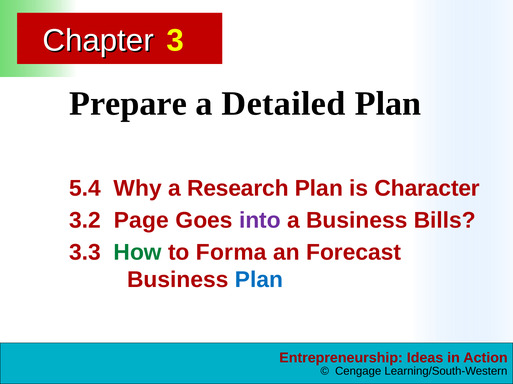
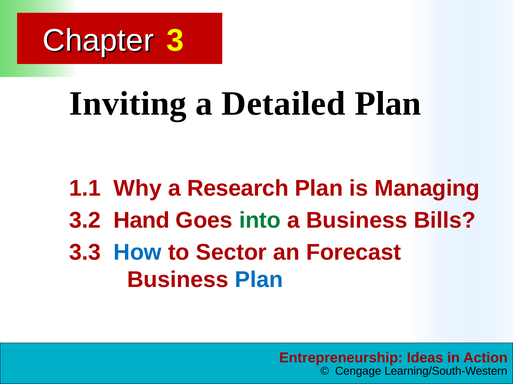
Prepare: Prepare -> Inviting (128, 104)
5.4: 5.4 -> 1.1 (85, 189)
Character: Character -> Managing (427, 189)
Page: Page -> Hand (142, 221)
into colour: purple -> green (260, 221)
How colour: green -> blue (138, 253)
Forma: Forma -> Sector (231, 253)
